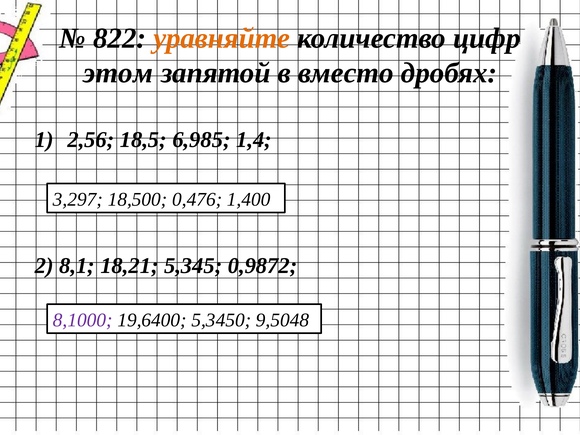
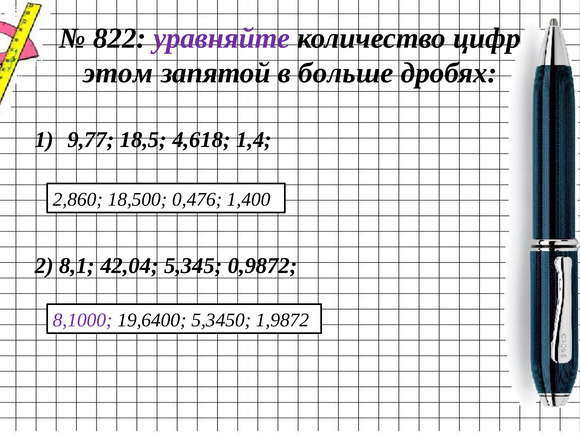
уравняйте colour: orange -> purple (222, 38)
вместо: вместо -> больше (346, 73)
2,56: 2,56 -> 9,77 (91, 140)
6,985: 6,985 -> 4,618 (201, 140)
3,297: 3,297 -> 2,860 (78, 199)
18,21: 18,21 -> 42,04 (129, 266)
9,5048: 9,5048 -> 1,9872 (282, 320)
